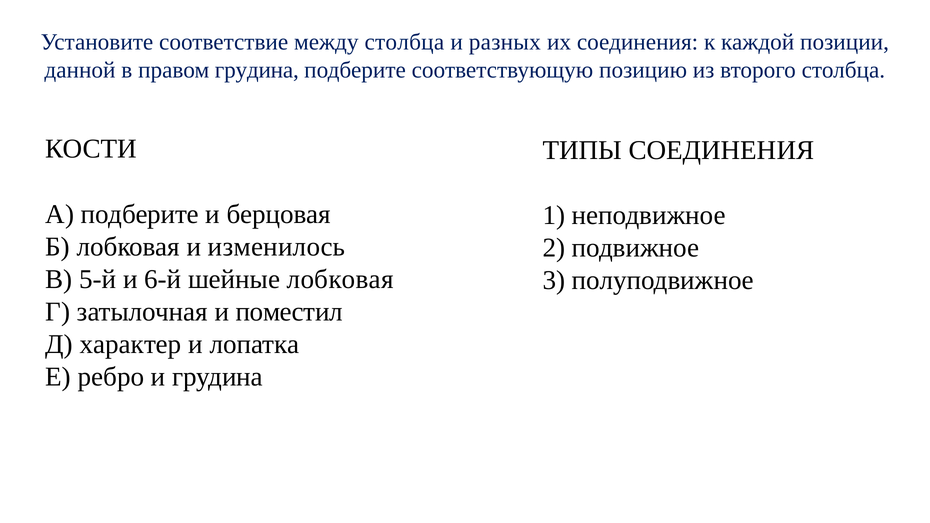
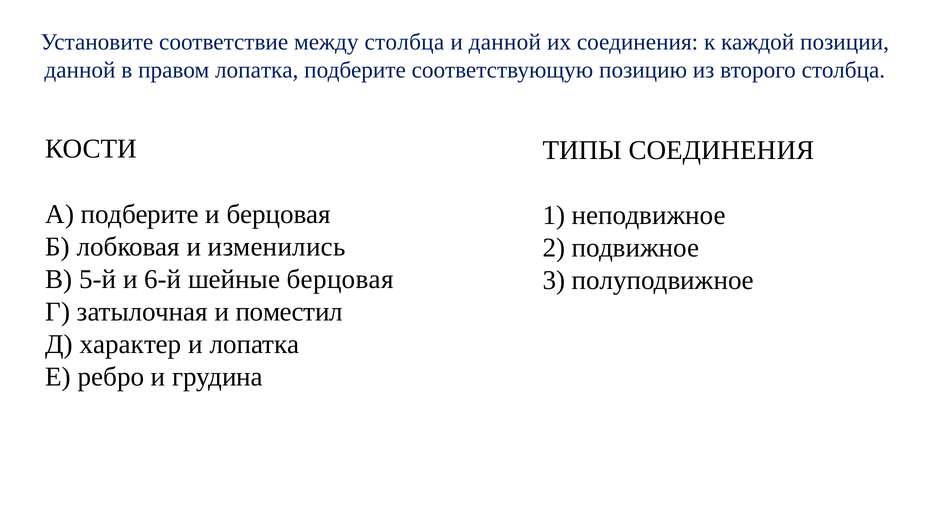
и разных: разных -> данной (505, 42)
правом грудина: грудина -> лопатка (257, 70)
изменилось: изменилось -> изменились (277, 247)
шейные лобковая: лобковая -> берцовая (340, 279)
